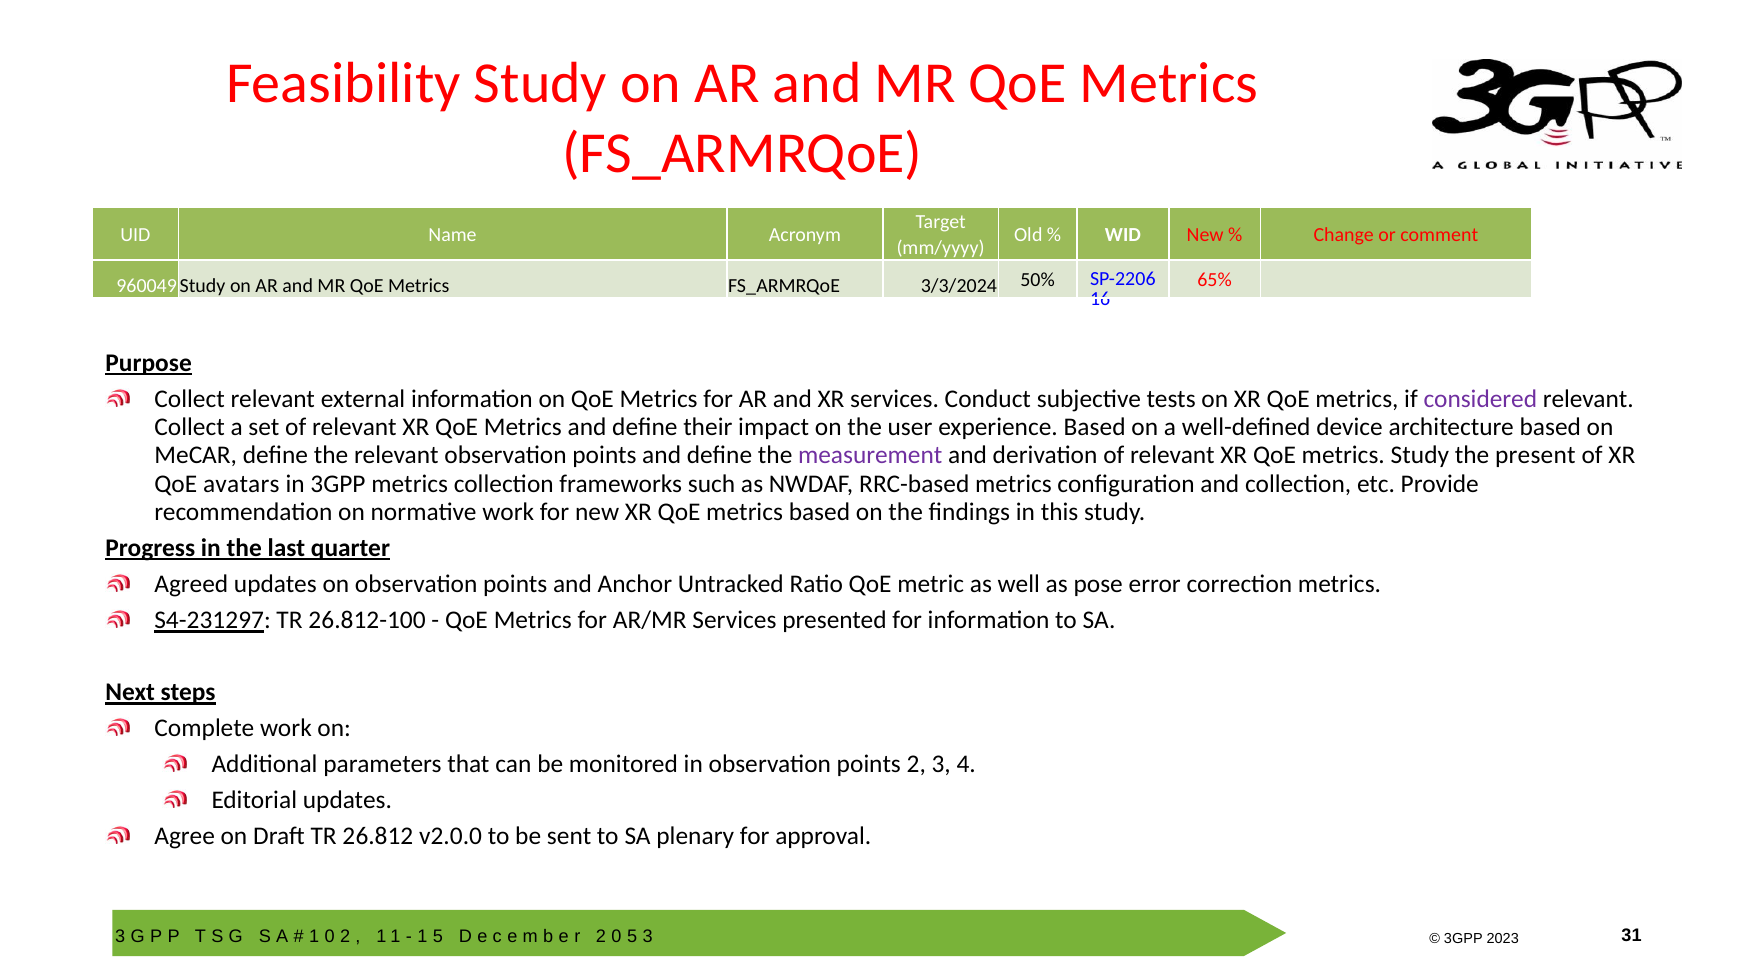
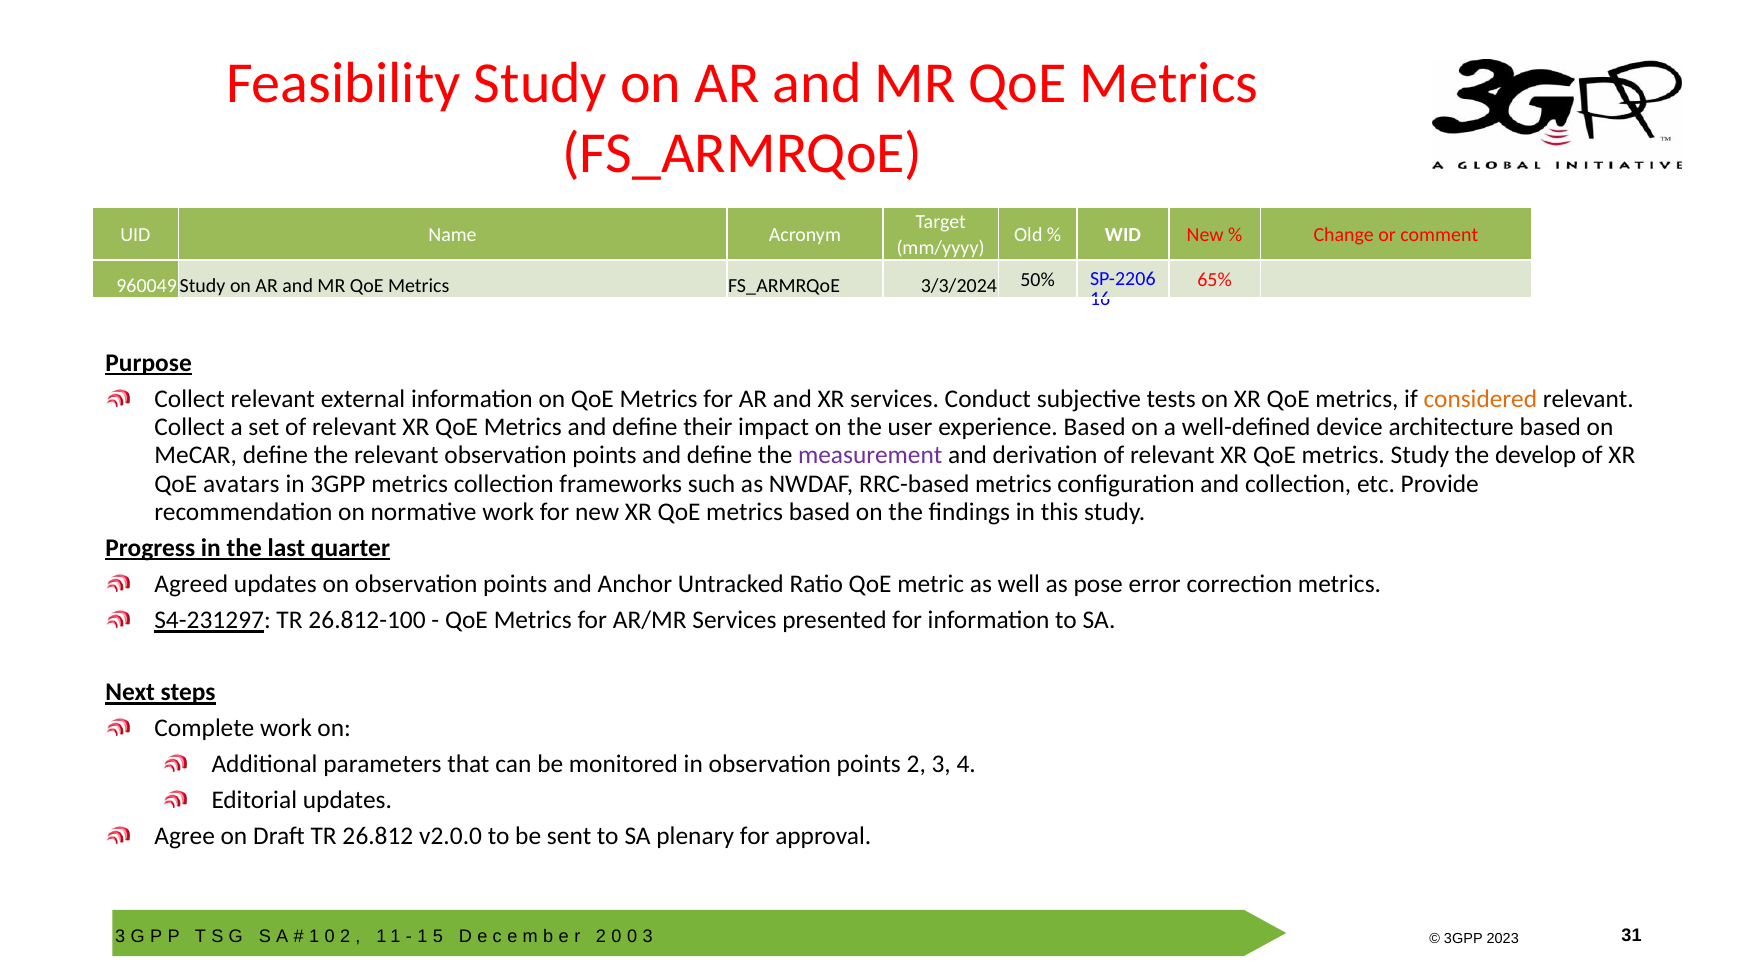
considered colour: purple -> orange (1480, 399)
present: present -> develop (1536, 455)
5: 5 -> 0 (632, 936)
